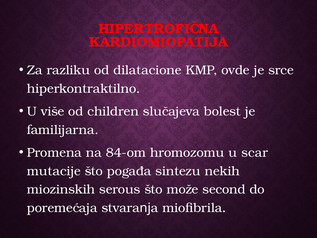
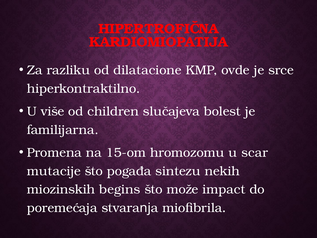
84-om: 84-om -> 15-om (126, 153)
serous: serous -> begins (120, 189)
second: second -> impact (224, 189)
